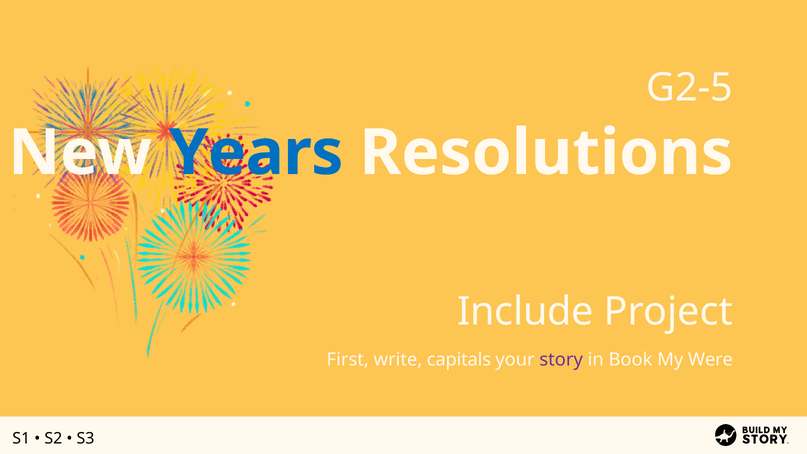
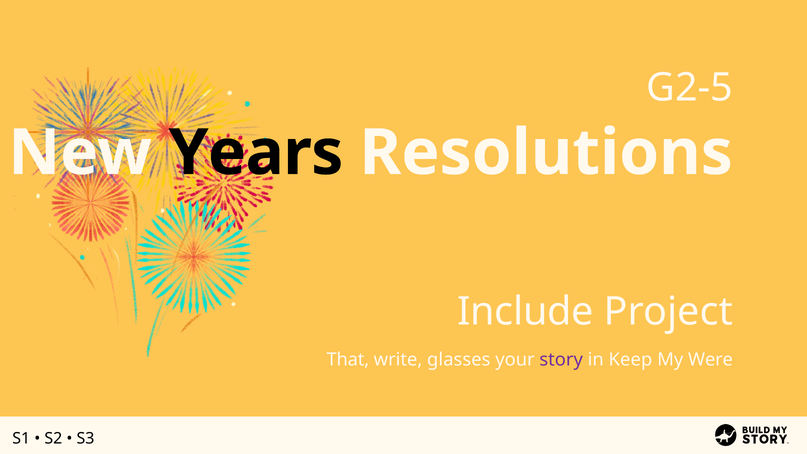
Years colour: blue -> black (256, 153)
First: First -> That (348, 360)
capitals: capitals -> glasses (459, 360)
Book: Book -> Keep (630, 360)
